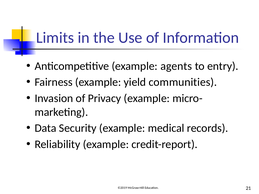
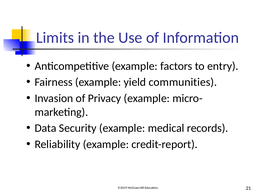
agents: agents -> factors (176, 66)
